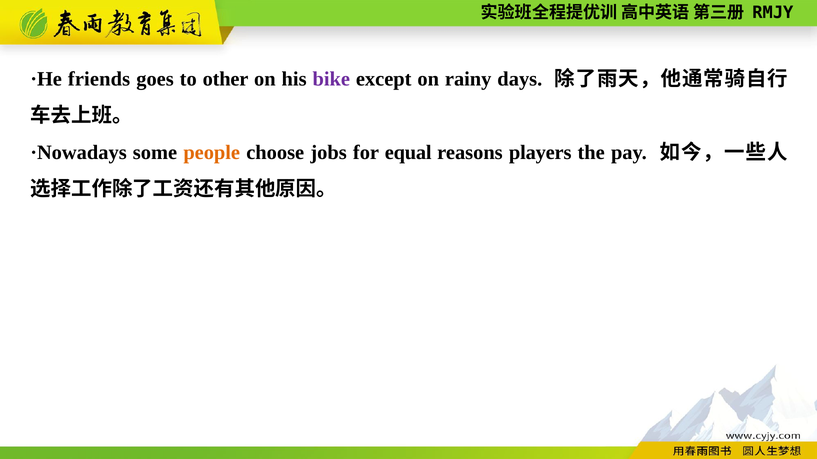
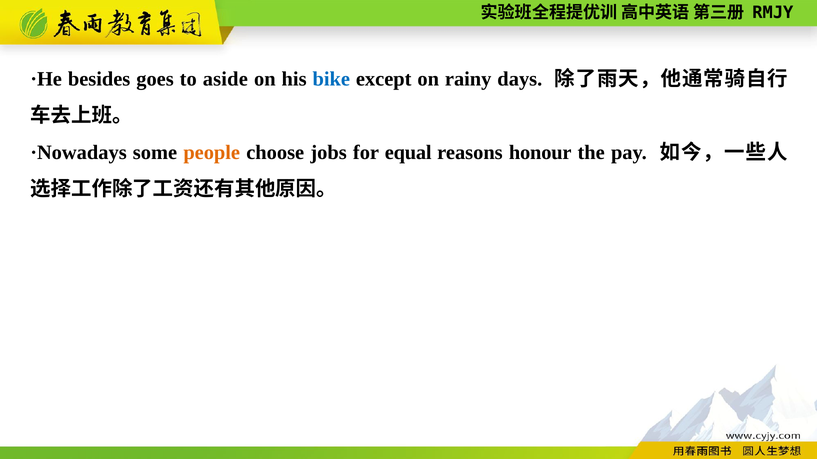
friends: friends -> besides (99, 79)
other: other -> aside (225, 79)
bike colour: purple -> blue (331, 79)
players: players -> honour (540, 153)
